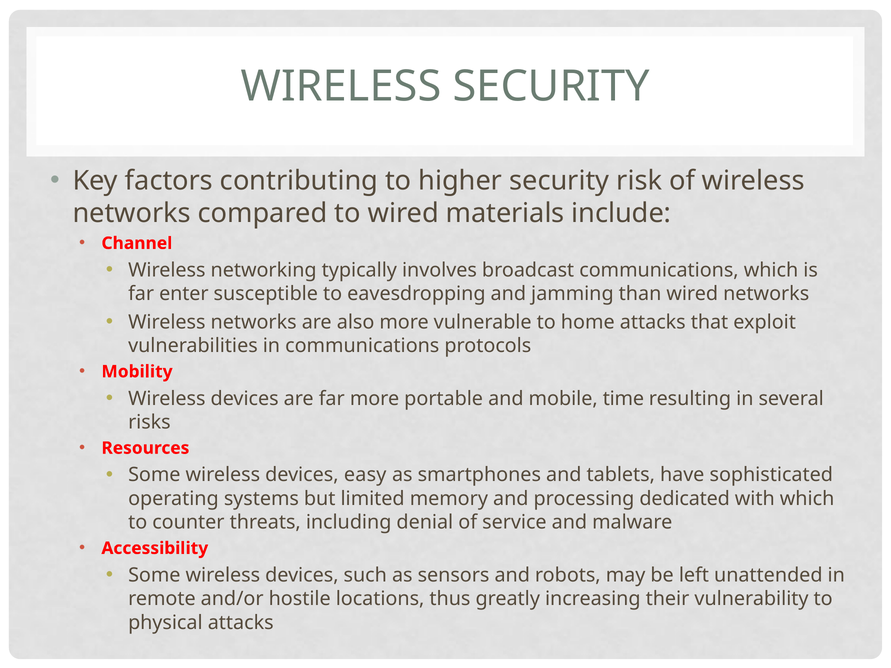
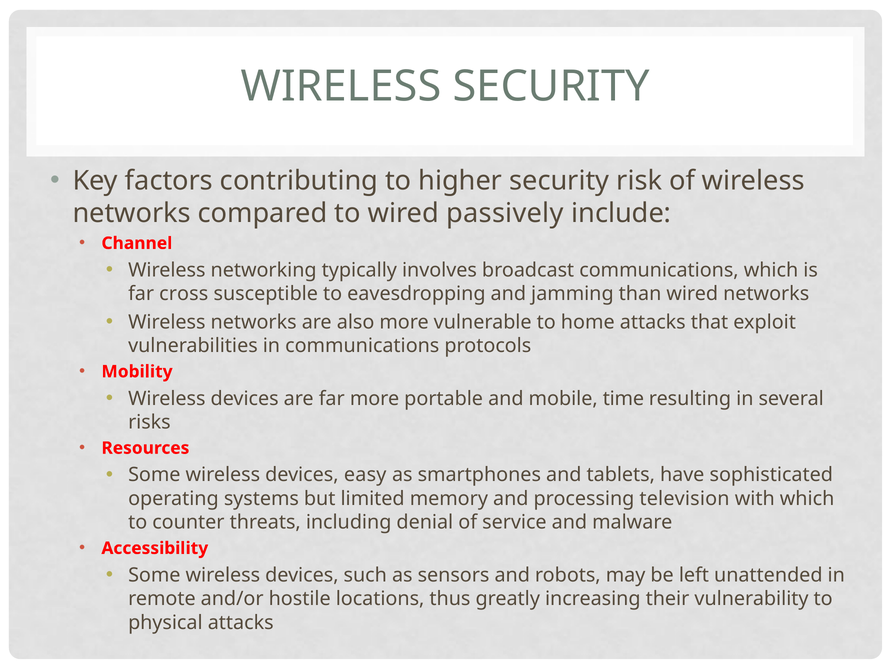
materials: materials -> passively (505, 214)
enter: enter -> cross (184, 294)
dedicated: dedicated -> television (684, 499)
